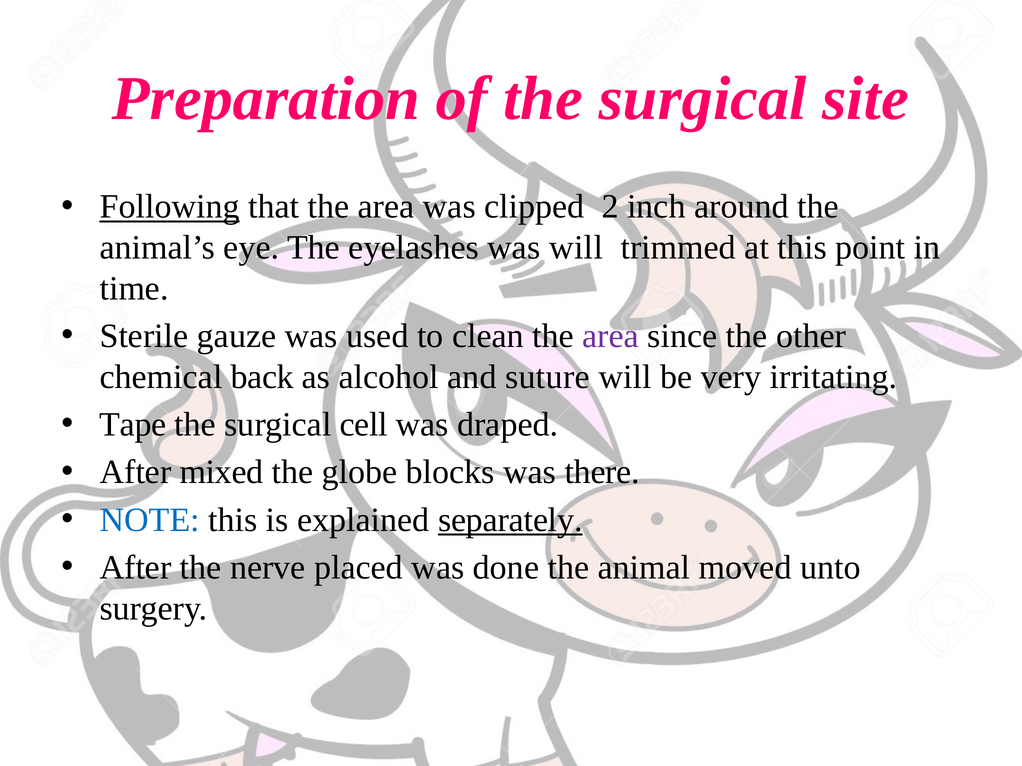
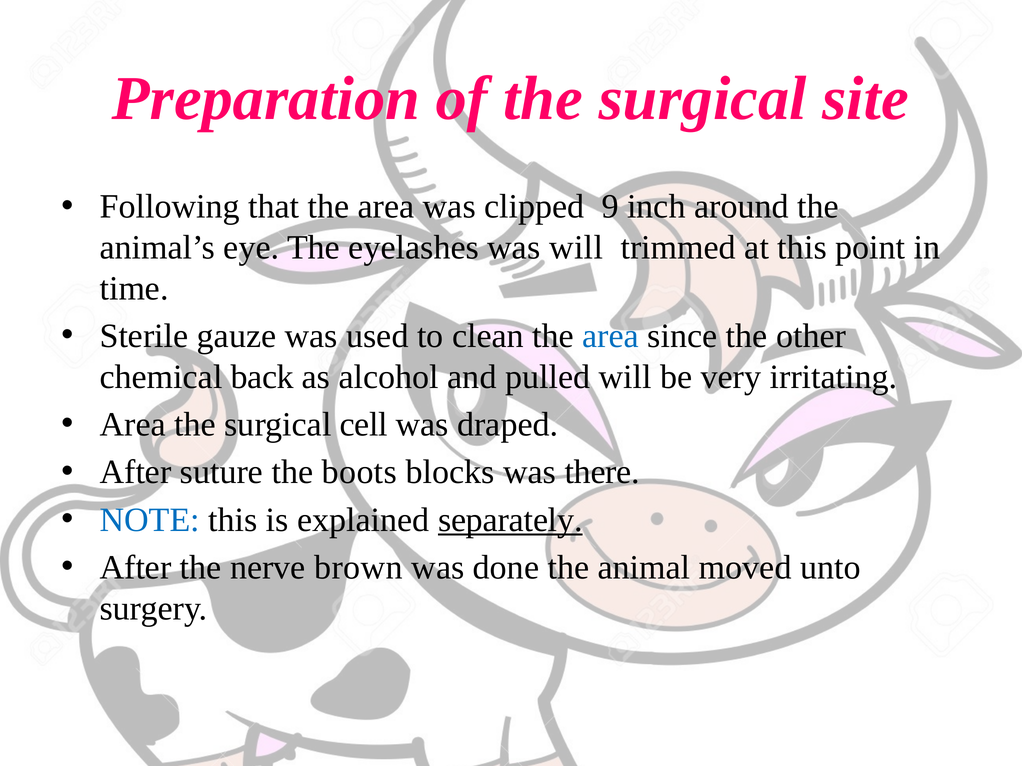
Following underline: present -> none (170, 207)
2: 2 -> 9 (610, 207)
area colour: purple -> blue (611, 336)
suture: suture -> pulled (548, 377)
Tape: Tape -> Area (133, 425)
mixed: mixed -> suture (221, 472)
globe: globe -> boots (359, 472)
placed: placed -> brown (358, 568)
